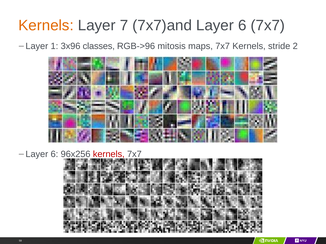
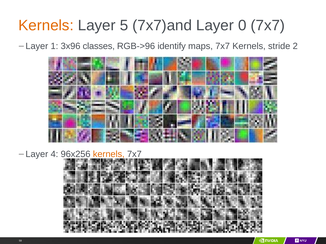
7: 7 -> 5 (124, 25)
7x7)and Layer 6: 6 -> 0 (242, 25)
mitosis: mitosis -> identify (172, 46)
6: 6 -> 4 (54, 154)
kernels colour: red -> orange (109, 154)
